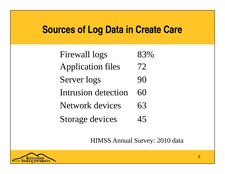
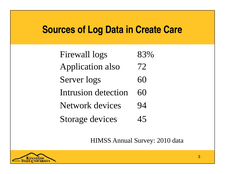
files: files -> also (113, 67)
logs 90: 90 -> 60 (142, 79)
63: 63 -> 94 (142, 105)
